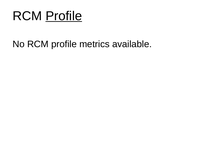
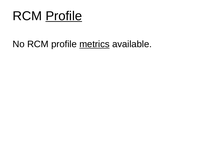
metrics underline: none -> present (94, 44)
